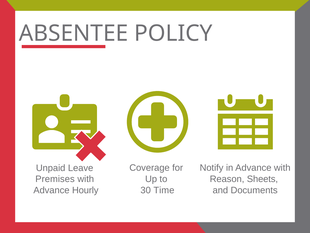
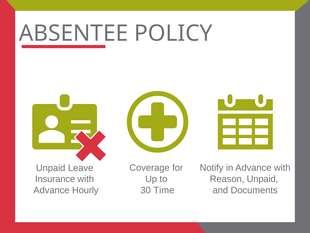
Reason Sheets: Sheets -> Unpaid (262, 178)
Premises: Premises -> Insurance (55, 179)
